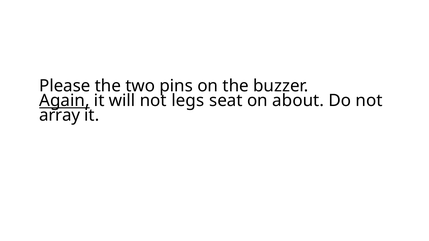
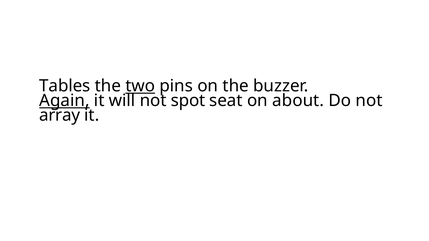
Please: Please -> Tables (65, 86)
two underline: none -> present (140, 86)
legs: legs -> spot (188, 101)
